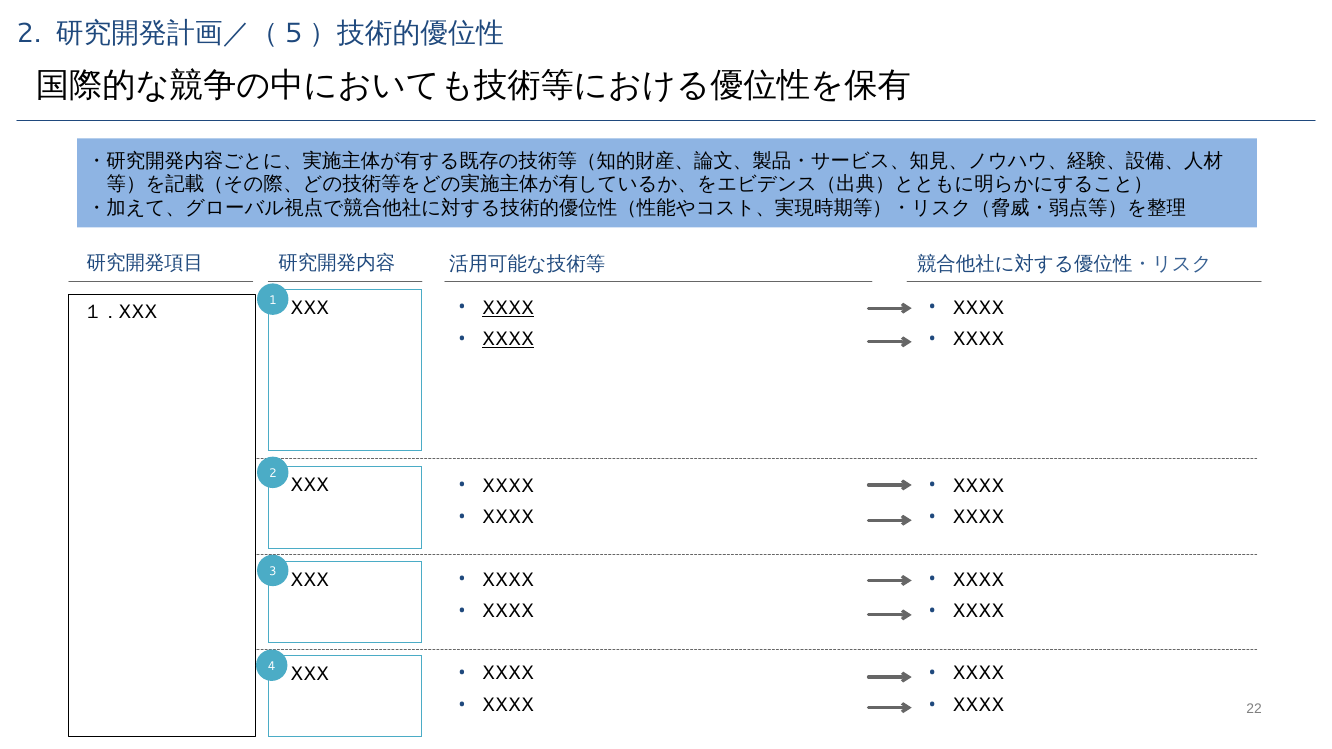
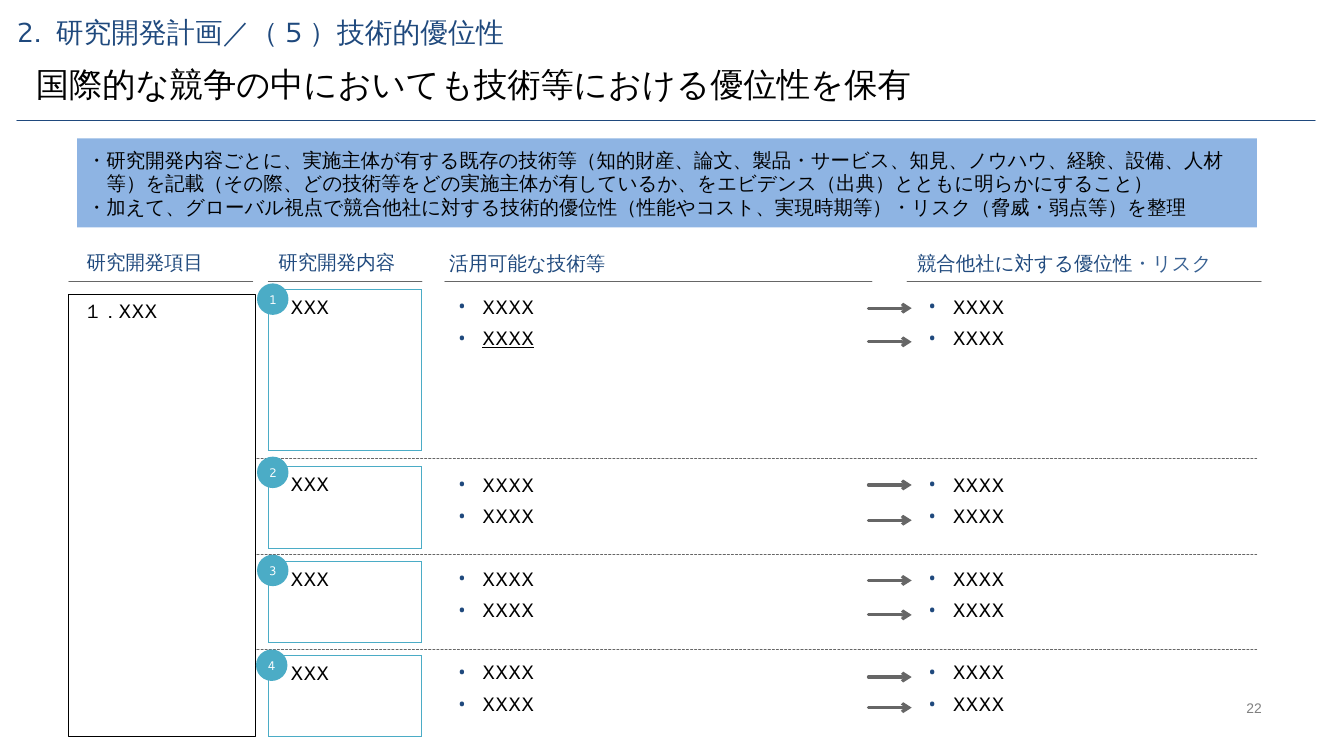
XXXX underline: present -> none (508, 308)
